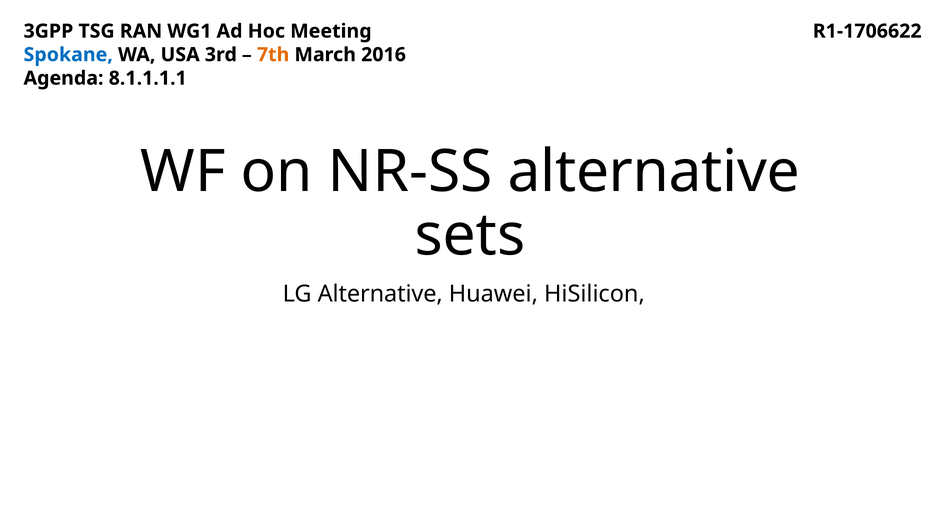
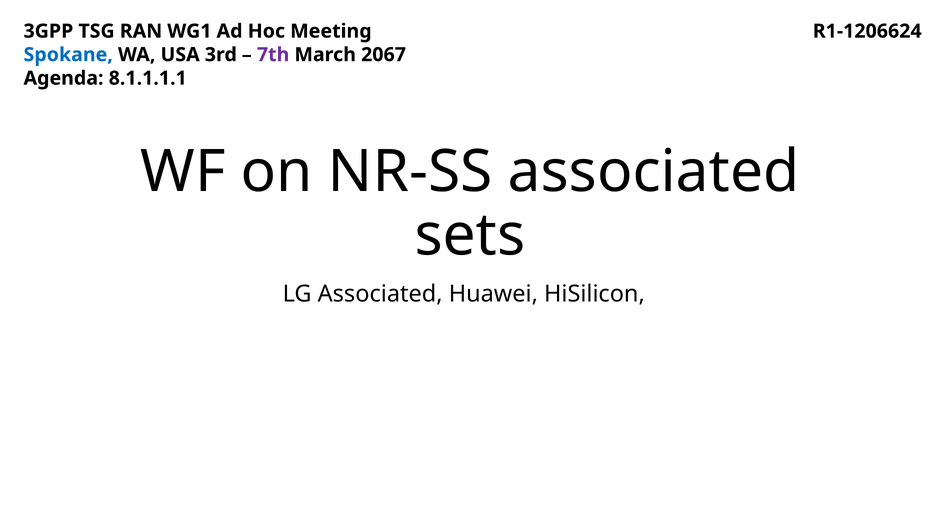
R1-1706622: R1-1706622 -> R1-1206624 (867, 31)
7th colour: orange -> purple (273, 55)
2016: 2016 -> 2067 (384, 55)
NR-SS alternative: alternative -> associated (654, 172)
LG Alternative: Alternative -> Associated (380, 294)
